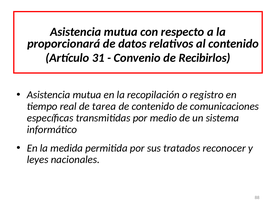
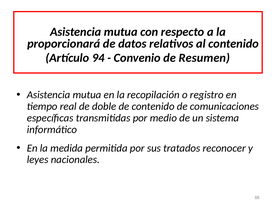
31: 31 -> 94 (98, 58)
Recibirlos: Recibirlos -> Resumen (204, 58)
tarea: tarea -> doble (104, 106)
